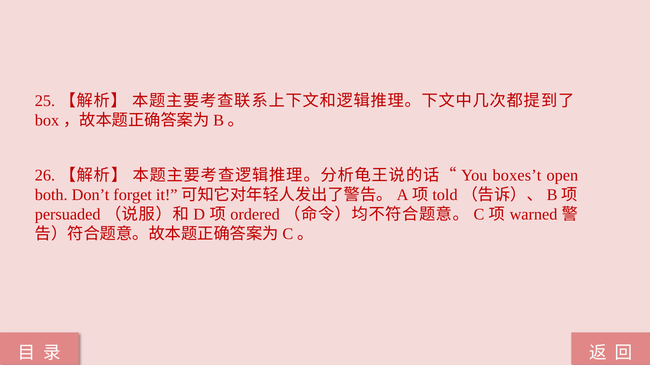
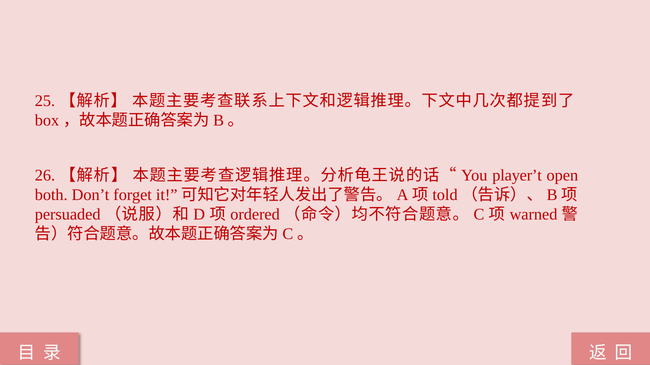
boxes’t: boxes’t -> player’t (517, 176)
